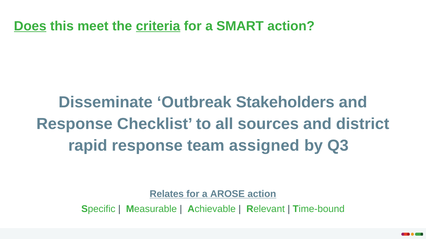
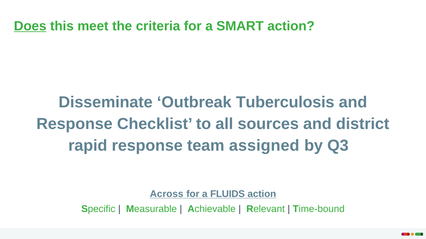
criteria underline: present -> none (158, 26)
Stakeholders: Stakeholders -> Tuberculosis (285, 103)
Relates: Relates -> Across (167, 194)
AROSE: AROSE -> FLUIDS (228, 194)
